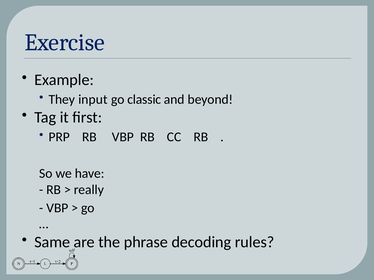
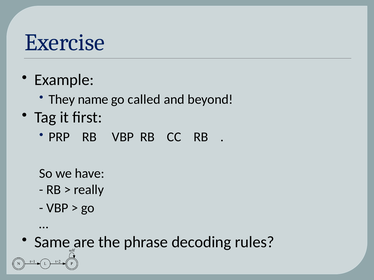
input: input -> name (93, 100)
classic: classic -> called (144, 100)
